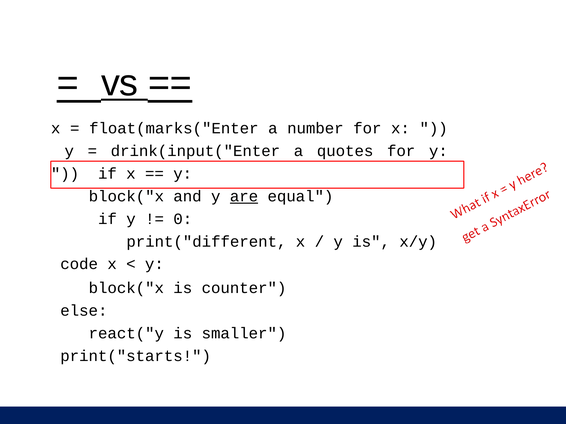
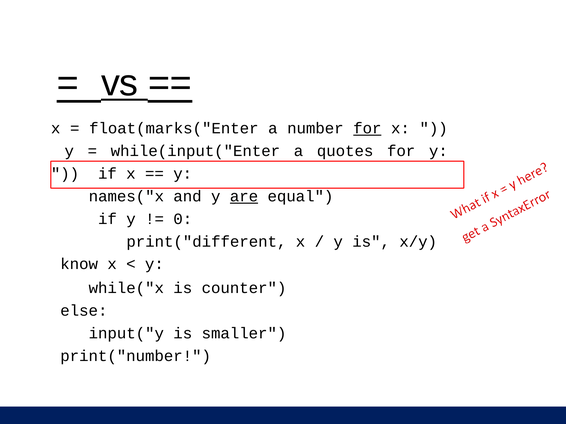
for underline: none -> present (367, 129)
drink(input("Enter: drink(input("Enter -> while(input("Enter (195, 151)
block("x: block("x -> names("x (126, 197)
code: code -> know (79, 264)
block("x: block("x -> while("x (126, 288)
react("y: react("y -> input("y (126, 334)
print("starts: print("starts -> print("number (136, 356)
